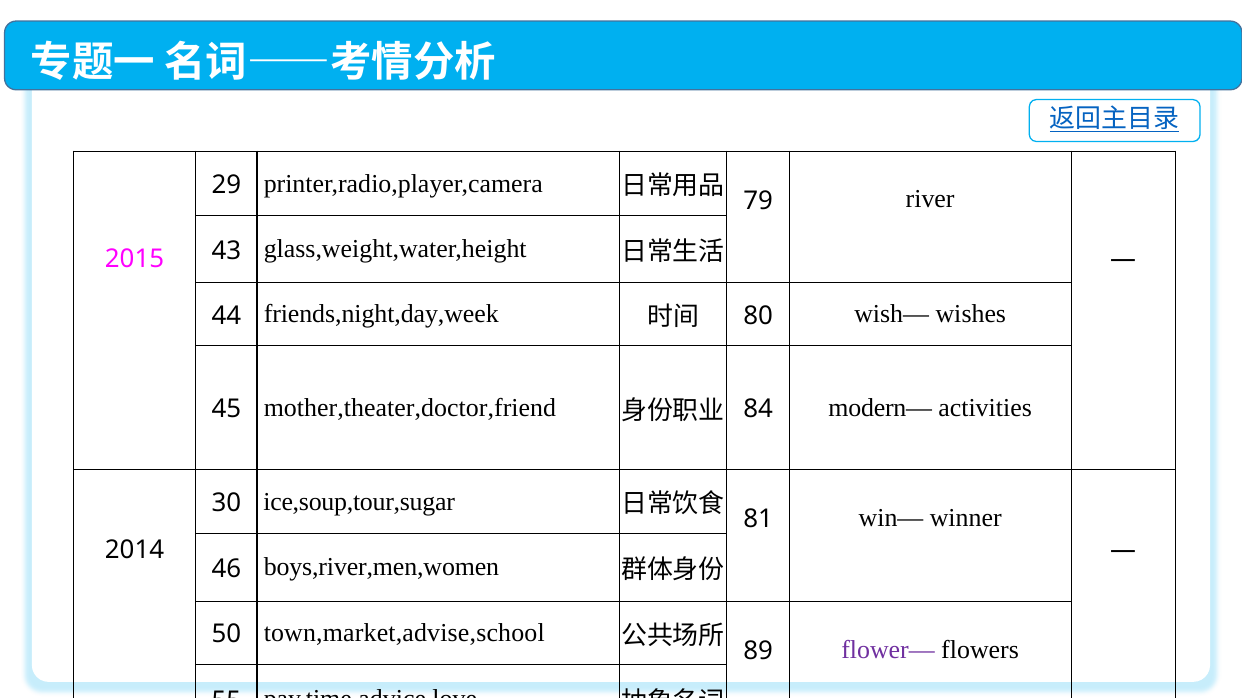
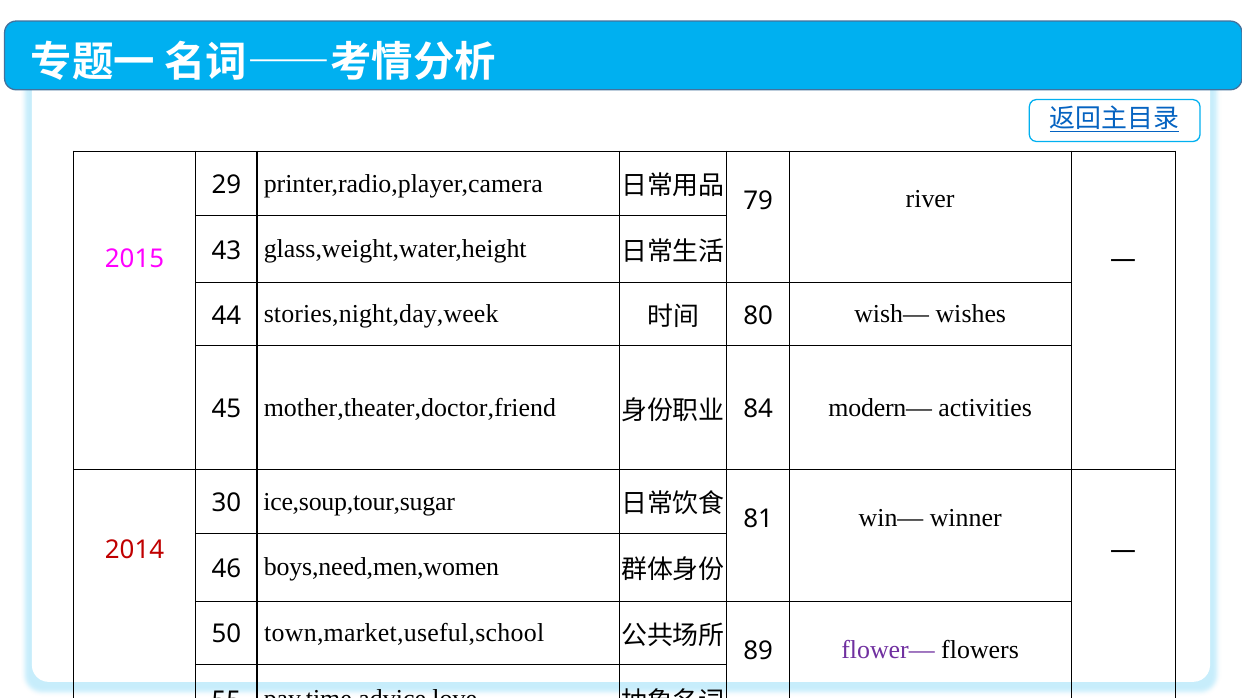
friends,night,day,week: friends,night,day,week -> stories,night,day,week (381, 315)
2014 colour: black -> red (135, 551)
boys,river,men,women: boys,river,men,women -> boys,need,men,women (381, 568)
town,market,advise,school: town,market,advise,school -> town,market,useful,school (404, 634)
